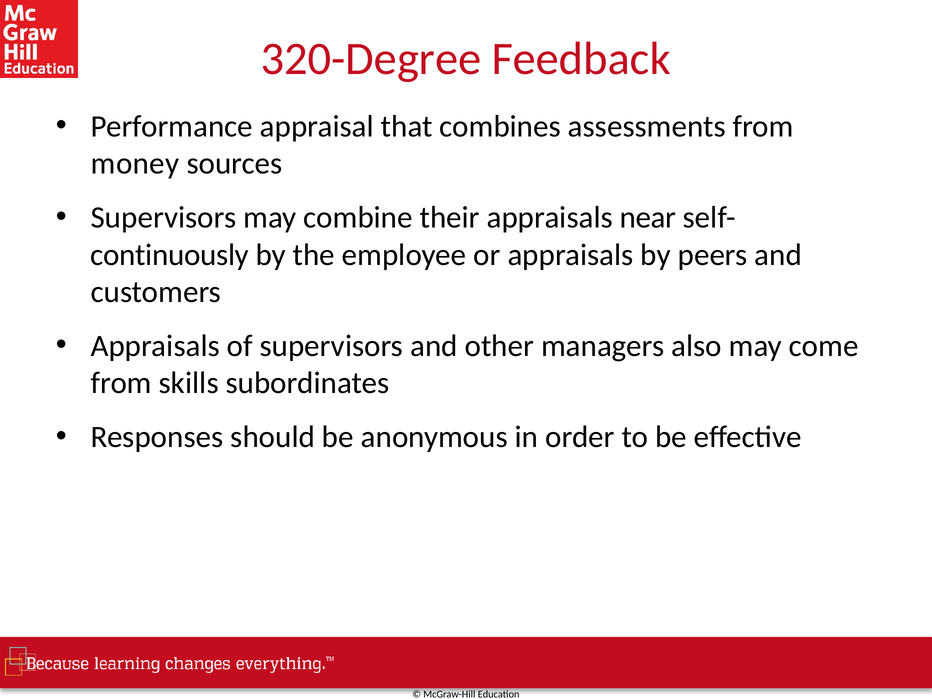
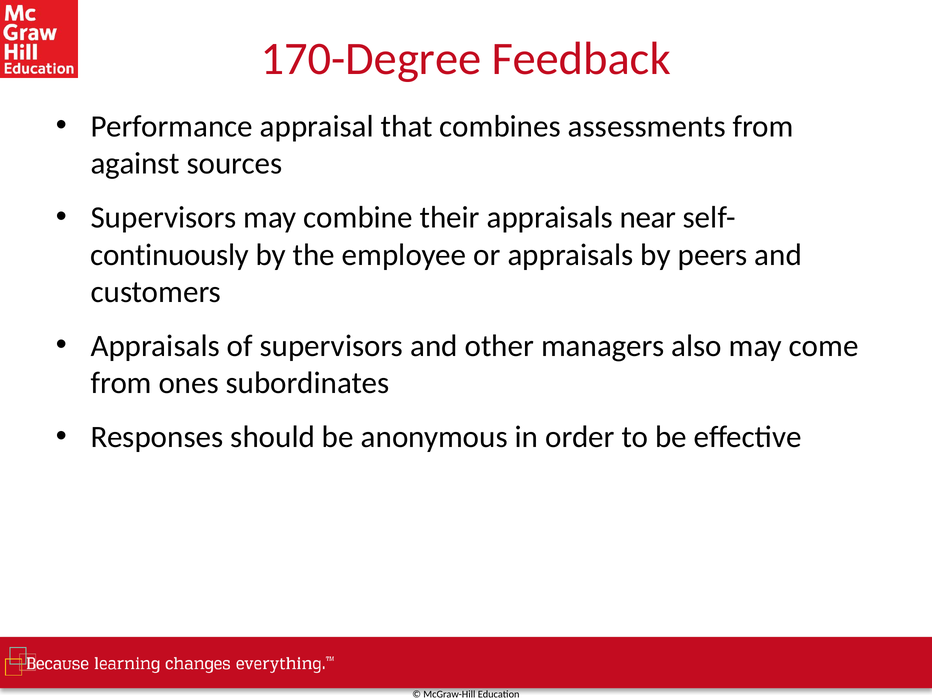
320-Degree: 320-Degree -> 170-Degree (371, 59)
money: money -> against (135, 164)
skills: skills -> ones (189, 383)
